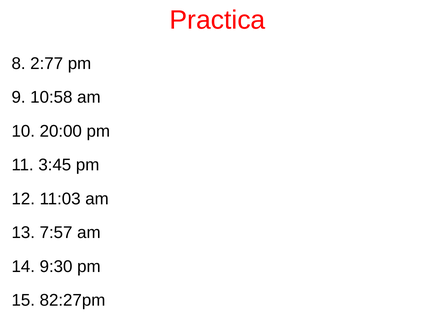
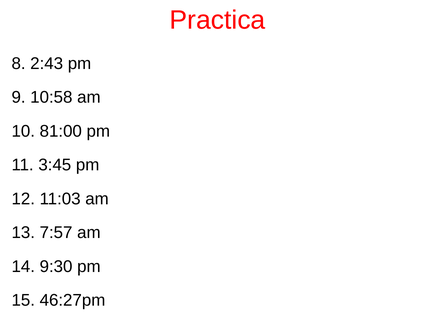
2:77: 2:77 -> 2:43 (47, 63)
20:00: 20:00 -> 81:00 (61, 131)
82:27pm: 82:27pm -> 46:27pm (72, 300)
